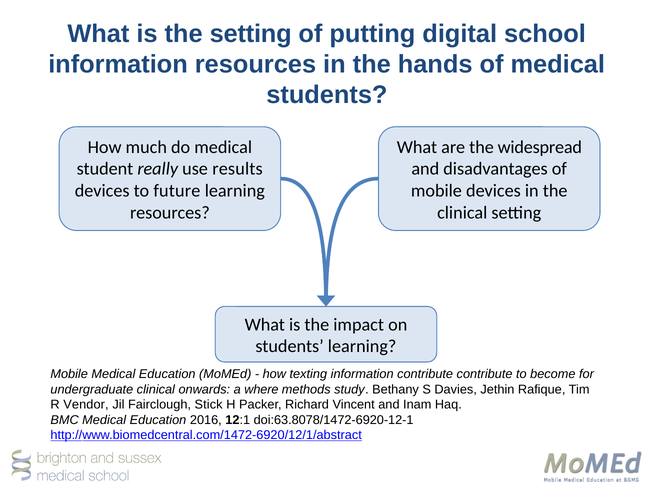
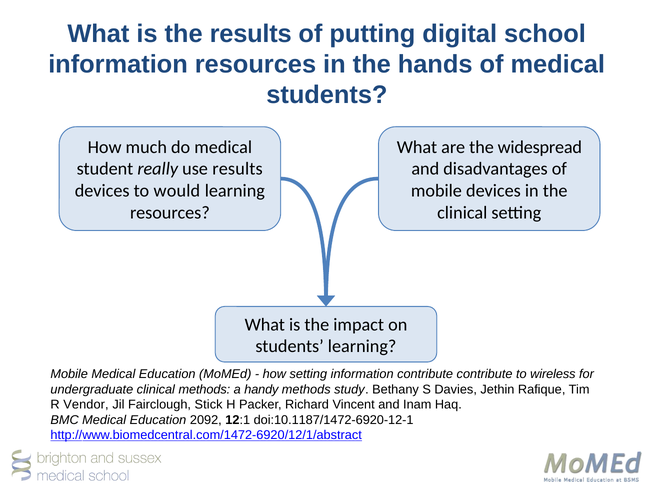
the setting: setting -> results (251, 34)
future: future -> would (177, 191)
how texting: texting -> setting (308, 375)
become: become -> wireless (553, 375)
clinical onwards: onwards -> methods (204, 390)
where: where -> handy (261, 390)
2016: 2016 -> 2092 (206, 420)
doi:63.8078/1472-6920-12-1: doi:63.8078/1472-6920-12-1 -> doi:10.1187/1472-6920-12-1 (334, 420)
